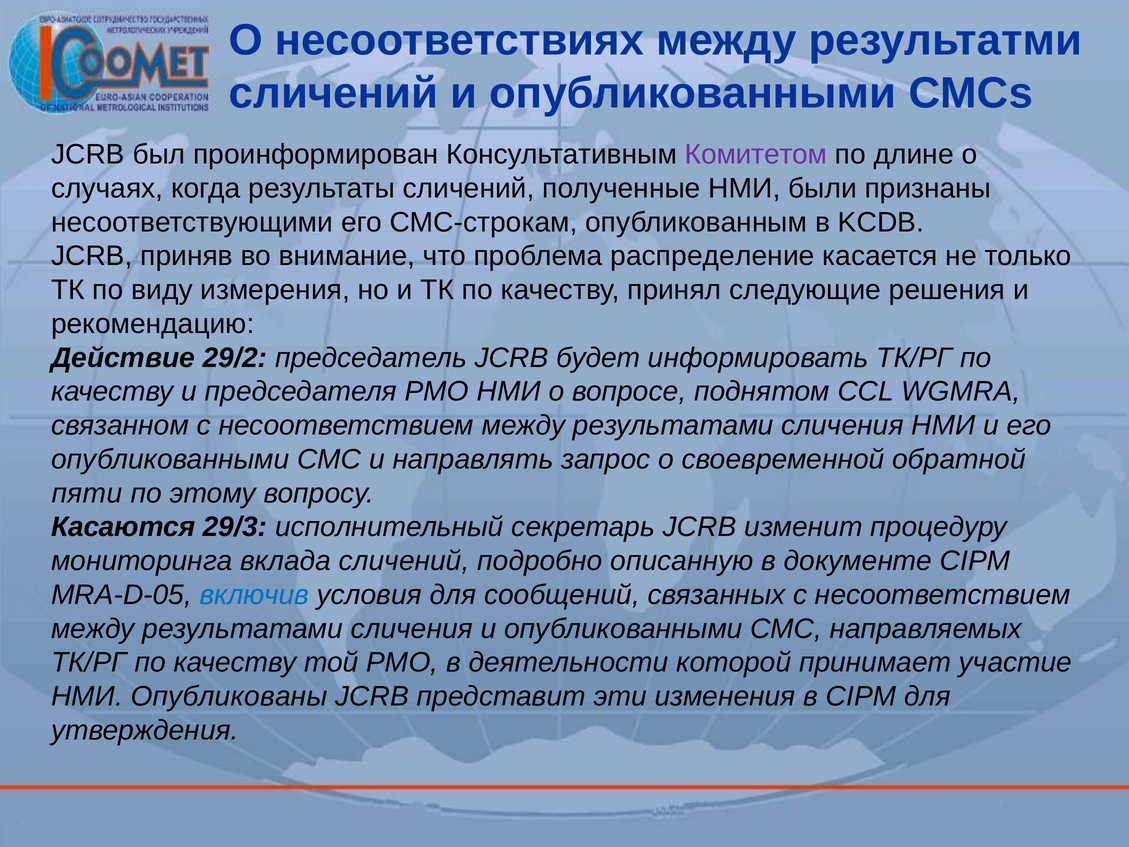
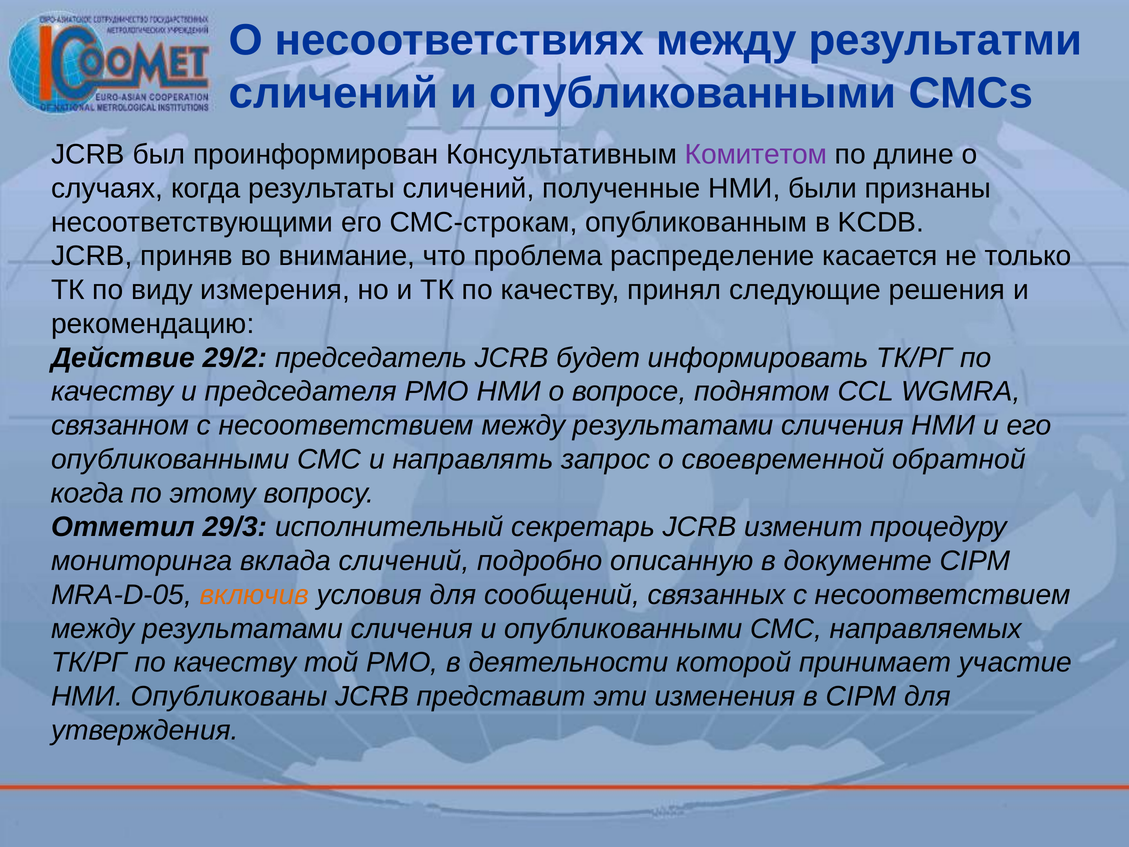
пяти: пяти -> когда (87, 493)
Касаются: Касаются -> Отметил (123, 527)
включив colour: blue -> orange (254, 595)
